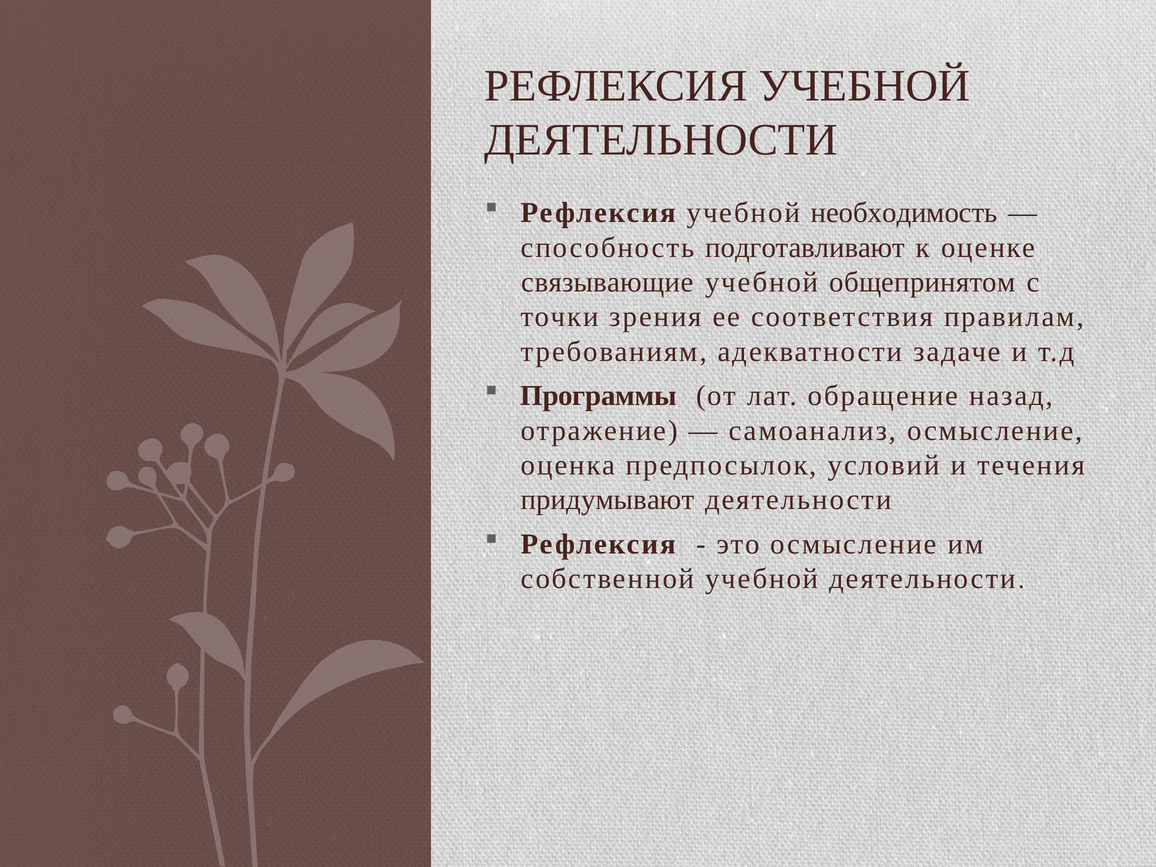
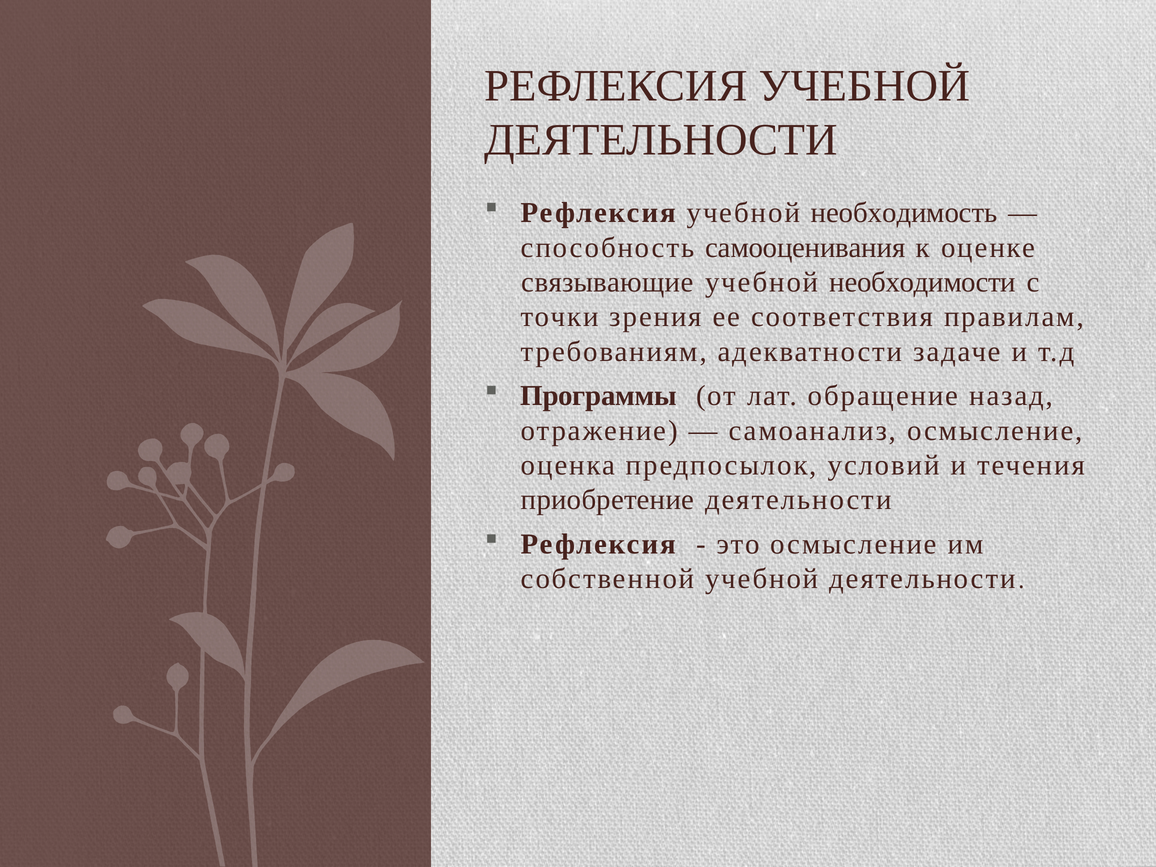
подготавливают: подготавливают -> самооценивания (805, 248)
общепринятом: общепринятом -> необходимости (923, 282)
придумывают: придумывают -> приобретение (608, 500)
